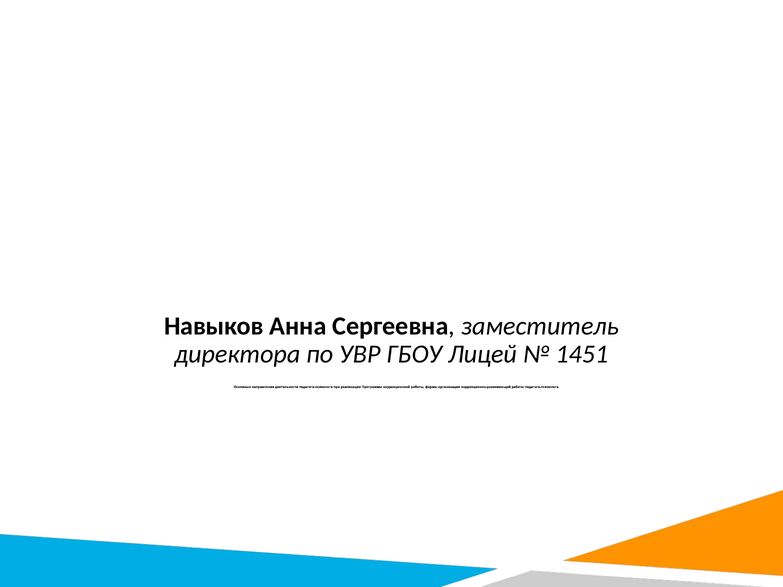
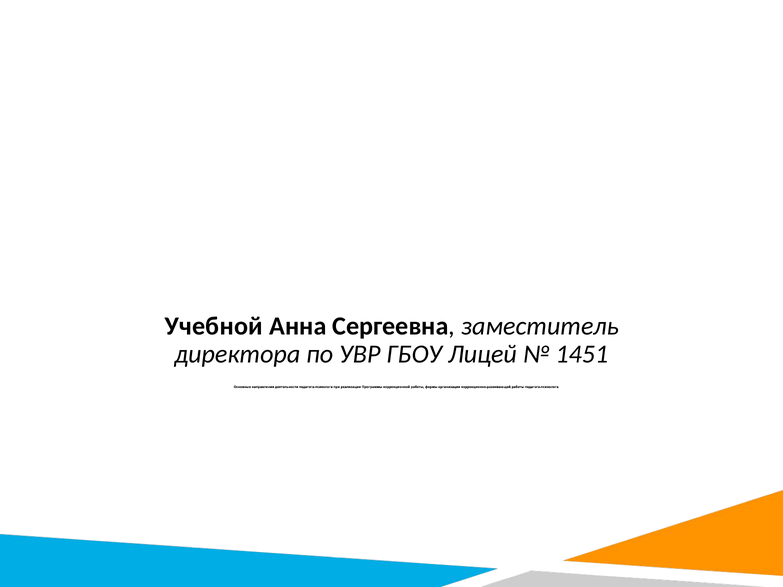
Навыков: Навыков -> Учебной (214, 326)
